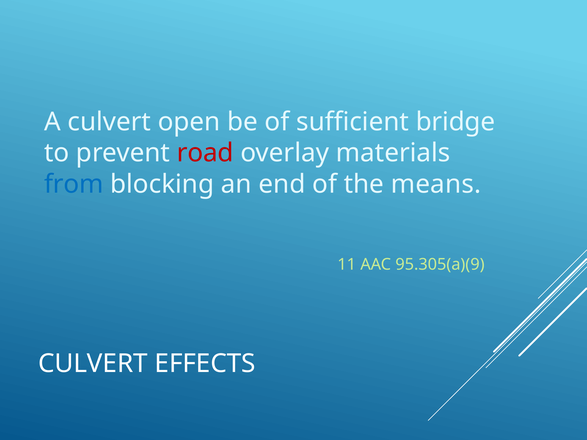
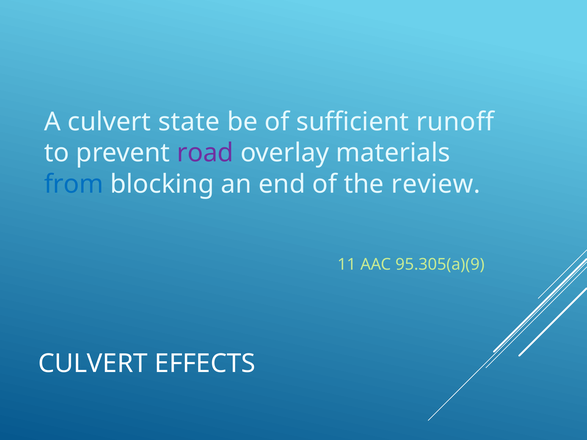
open: open -> state (189, 122)
bridge: bridge -> runoff (455, 122)
road colour: red -> purple (205, 153)
means: means -> review (436, 184)
